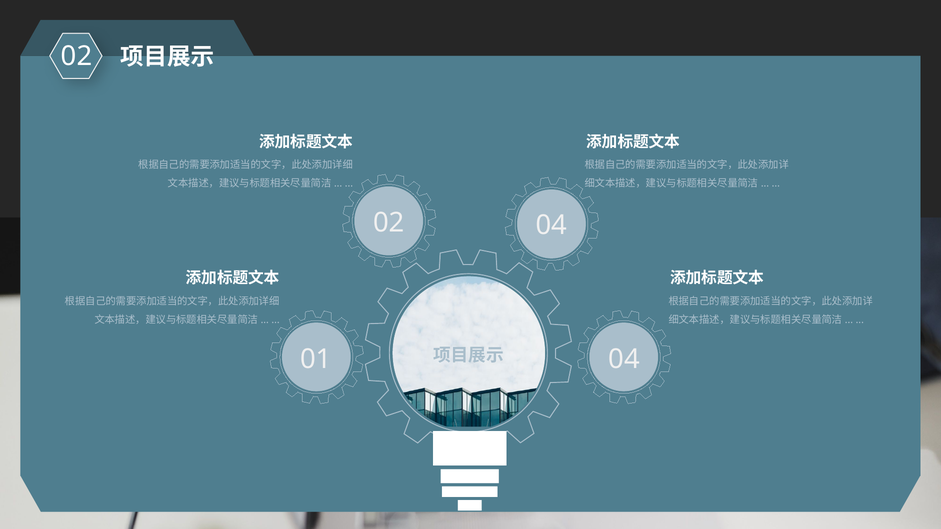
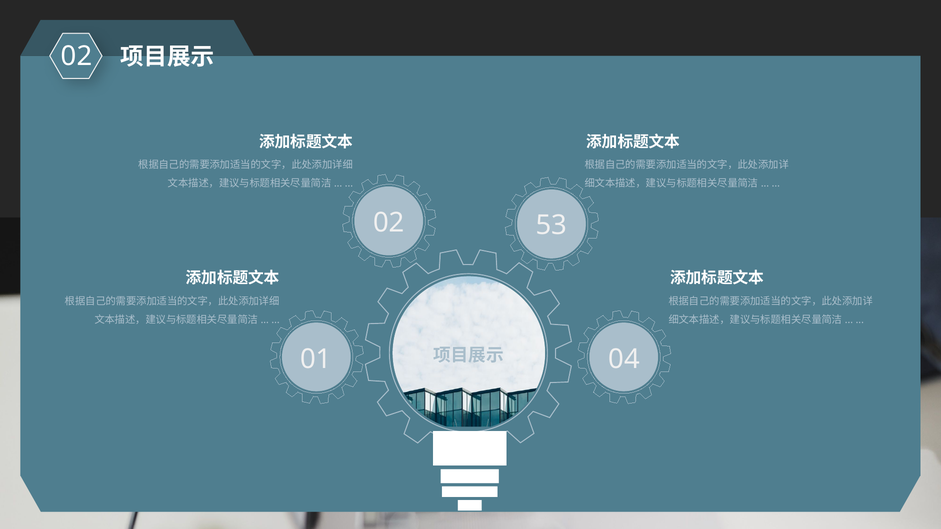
02 04: 04 -> 53 (551, 225)
